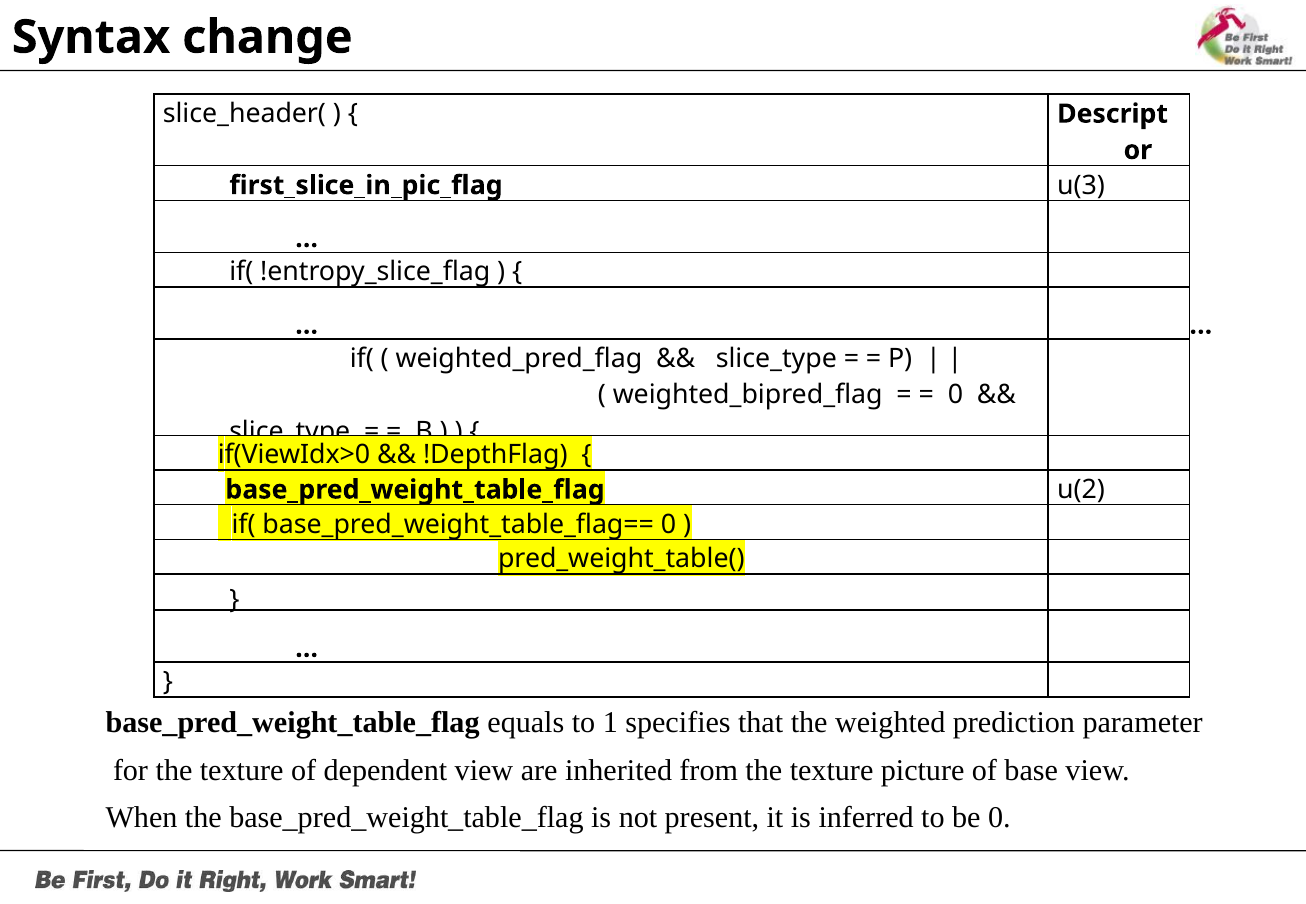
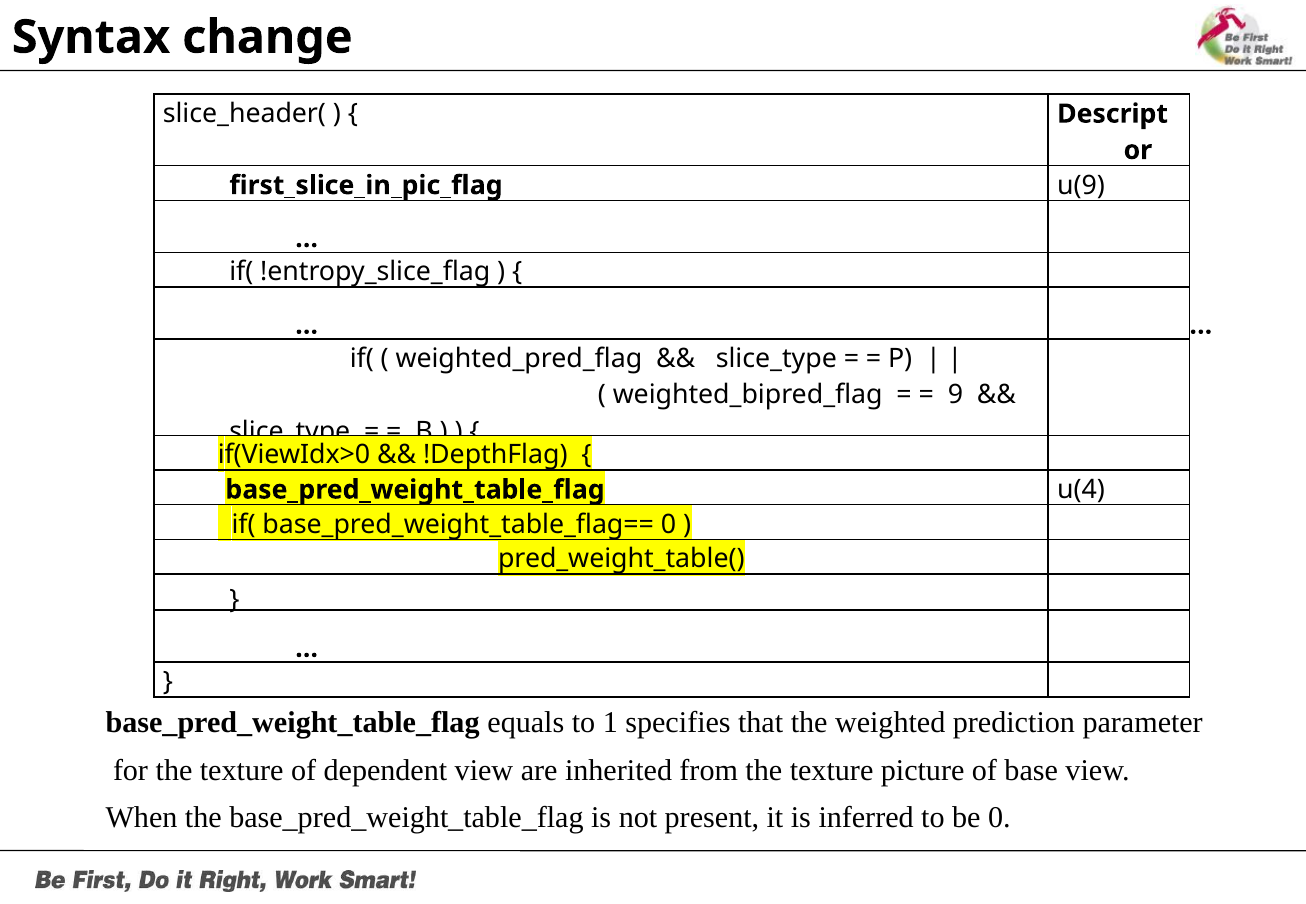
u(3: u(3 -> u(9 (1081, 185)
0: 0 -> 9 (955, 395)
u(2: u(2 -> u(4 (1081, 490)
